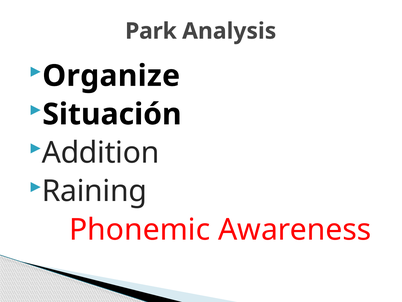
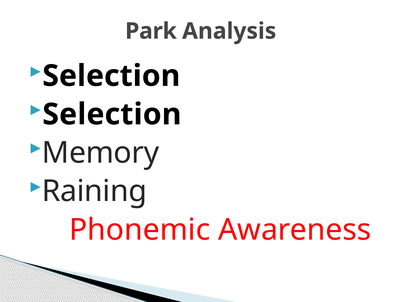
Organize: Organize -> Selection (111, 76)
Situación: Situación -> Selection (112, 114)
Addition: Addition -> Memory (101, 153)
